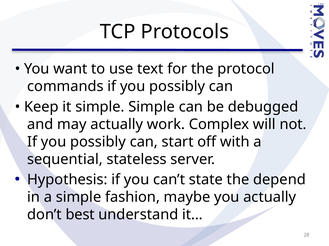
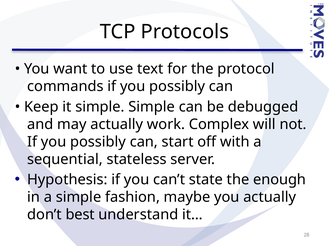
depend: depend -> enough (280, 180)
